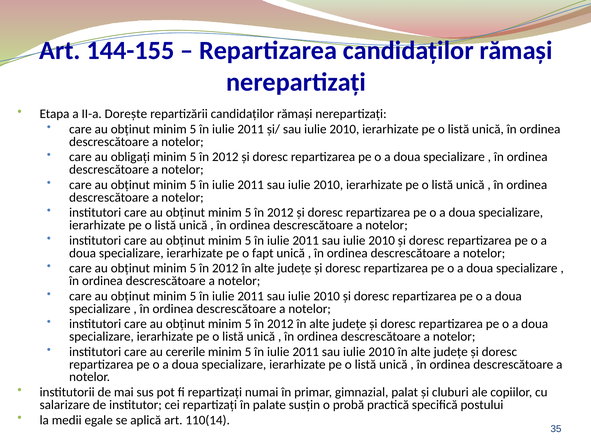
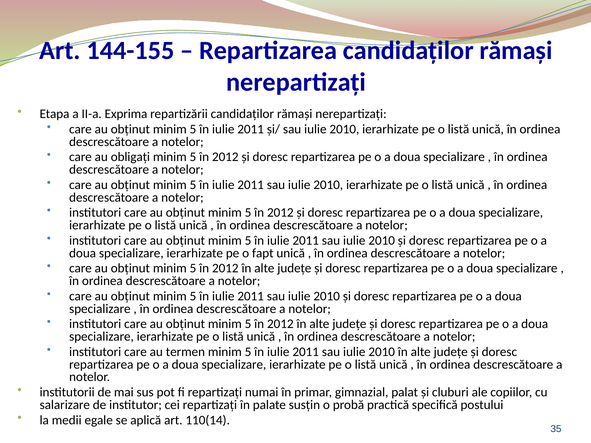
Doreşte: Doreşte -> Exprima (126, 114)
cererile: cererile -> termen (185, 352)
